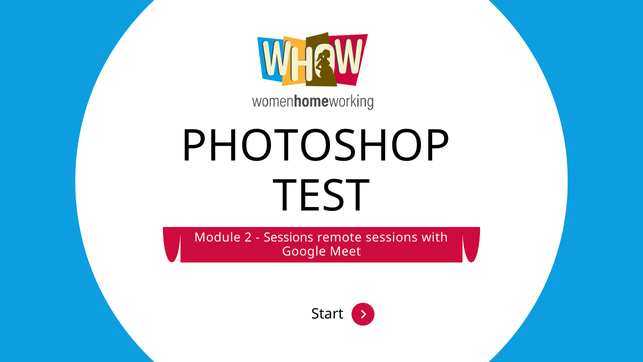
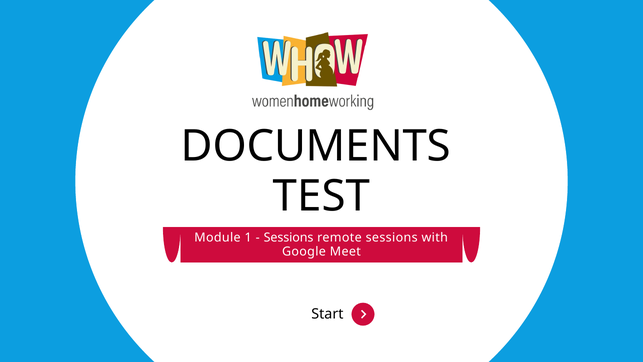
PHOTOSHOP: PHOTOSHOP -> DOCUMENTS (316, 146)
2: 2 -> 1 (248, 237)
